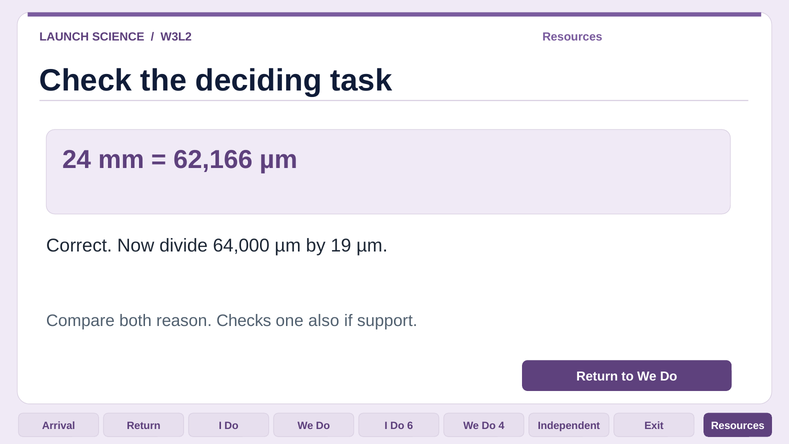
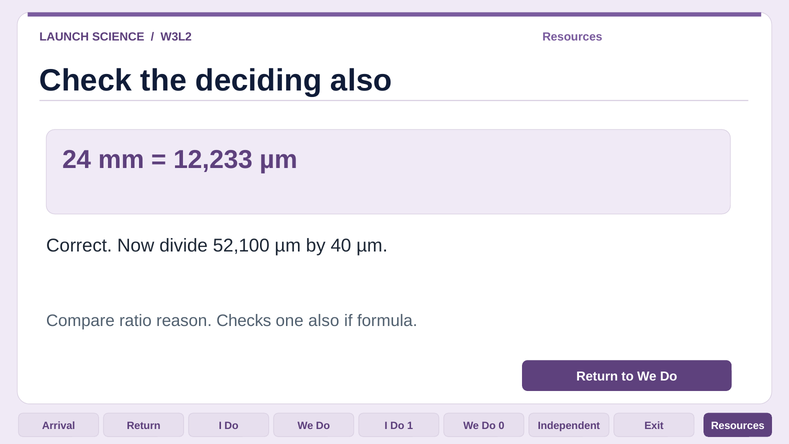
deciding task: task -> also (361, 80)
62,166: 62,166 -> 12,233 (213, 160)
64,000: 64,000 -> 52,100 (241, 246)
19: 19 -> 40 (341, 246)
both: both -> ratio (135, 321)
support: support -> formula (387, 321)
6: 6 -> 1 (410, 425)
4: 4 -> 0 (501, 425)
